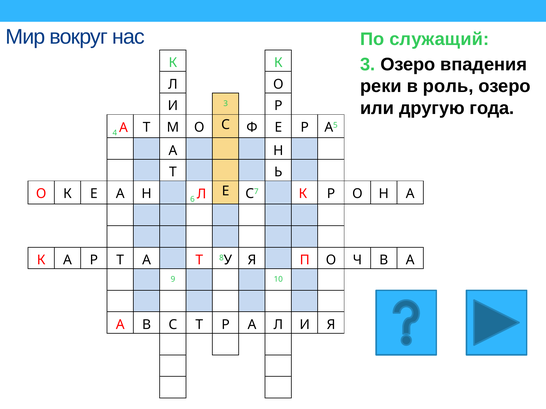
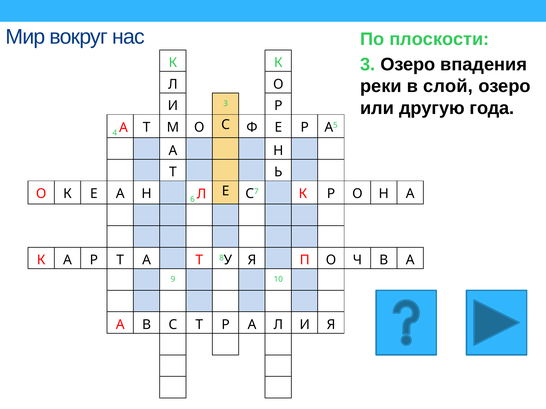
служащий: служащий -> плоскости (439, 39)
роль: роль -> слой (448, 86)
